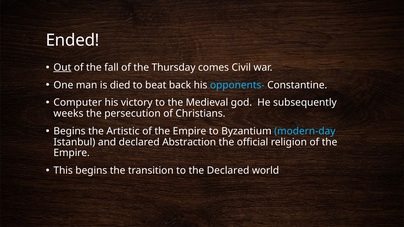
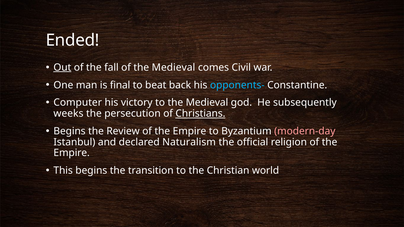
of the Thursday: Thursday -> Medieval (173, 68)
died: died -> final (120, 85)
Christians underline: none -> present (200, 114)
Artistic: Artistic -> Review (123, 131)
modern-day colour: light blue -> pink (305, 131)
Abstraction: Abstraction -> Naturalism (189, 142)
the Declared: Declared -> Christian (228, 171)
